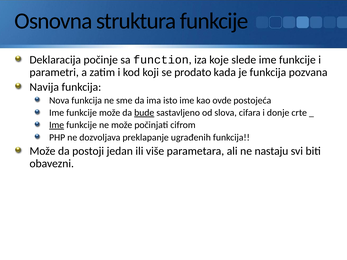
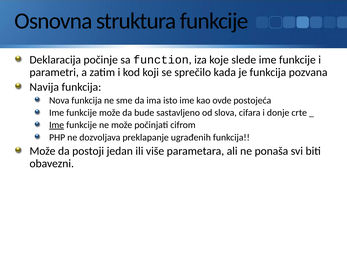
prodato: prodato -> sprečilo (193, 72)
bude underline: present -> none (144, 113)
nastaju: nastaju -> ponaša (271, 151)
